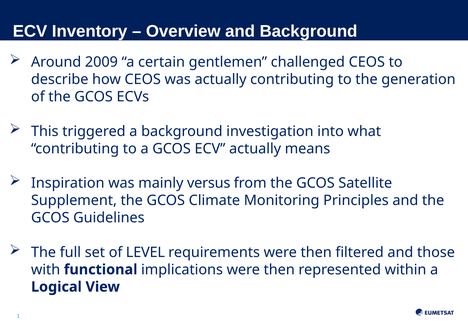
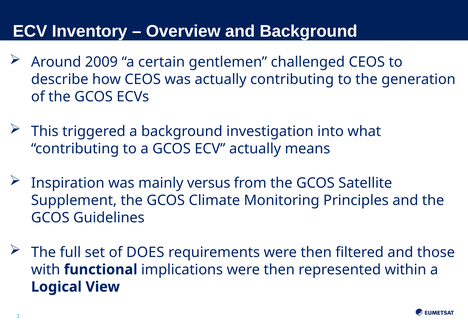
LEVEL: LEVEL -> DOES (145, 252)
